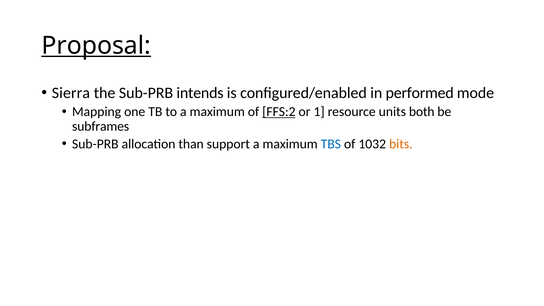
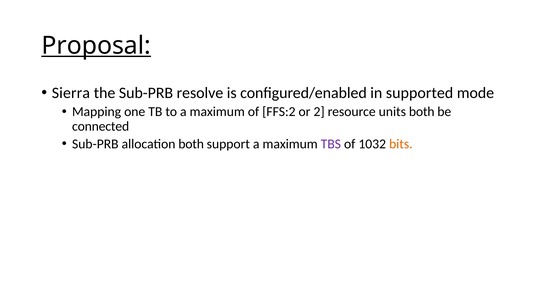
intends: intends -> resolve (200, 93)
performed: performed -> supported (420, 93)
FFS:2 underline: present -> none (279, 112)
1: 1 -> 2 (319, 112)
subframes: subframes -> connected (101, 126)
allocation than: than -> both (191, 144)
TBS colour: blue -> purple (331, 144)
